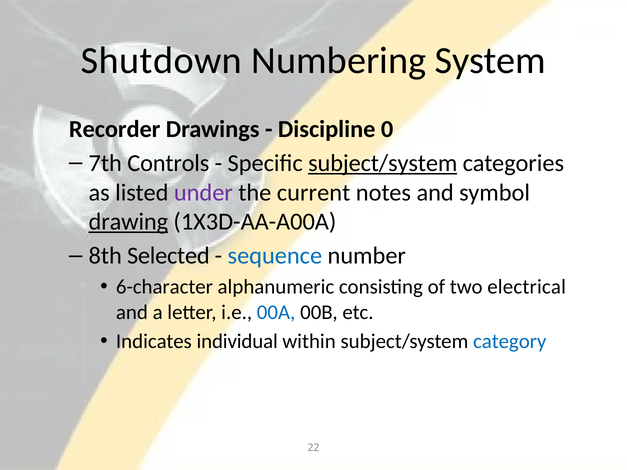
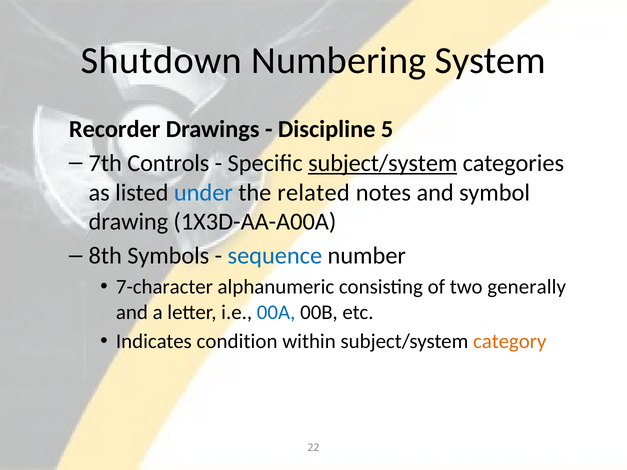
0: 0 -> 5 (387, 129)
under colour: purple -> blue (203, 193)
current: current -> related (313, 193)
drawing underline: present -> none (128, 222)
Selected: Selected -> Symbols (168, 256)
6-character: 6-character -> 7-character (164, 287)
electrical: electrical -> generally (527, 287)
individual: individual -> condition (237, 342)
category colour: blue -> orange (510, 342)
